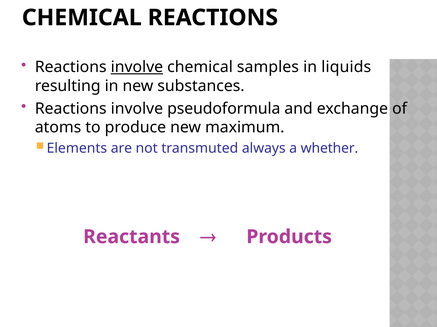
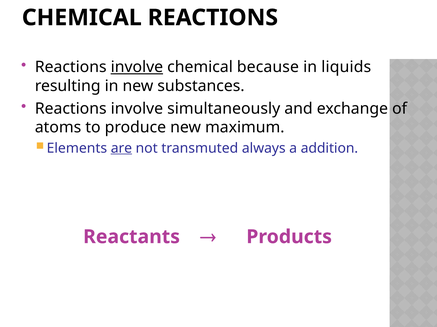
samples: samples -> because (268, 67)
pseudoformula: pseudoformula -> simultaneously (224, 109)
are underline: none -> present (121, 148)
whether: whether -> addition (329, 148)
